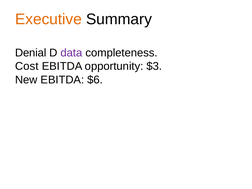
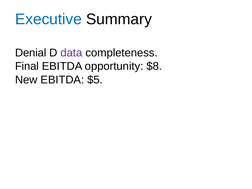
Executive colour: orange -> blue (48, 19)
Cost: Cost -> Final (27, 66)
$3: $3 -> $8 (154, 66)
$6: $6 -> $5 (95, 80)
